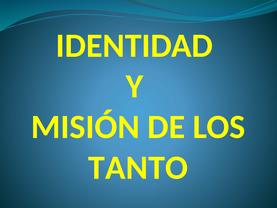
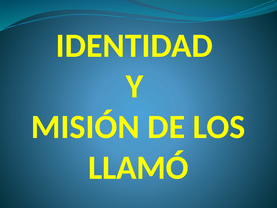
TANTO: TANTO -> LLAMÓ (138, 167)
